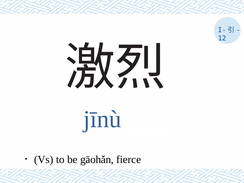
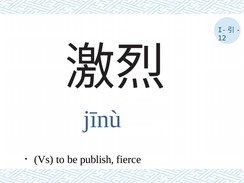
gāohǎn: gāohǎn -> publish (97, 160)
